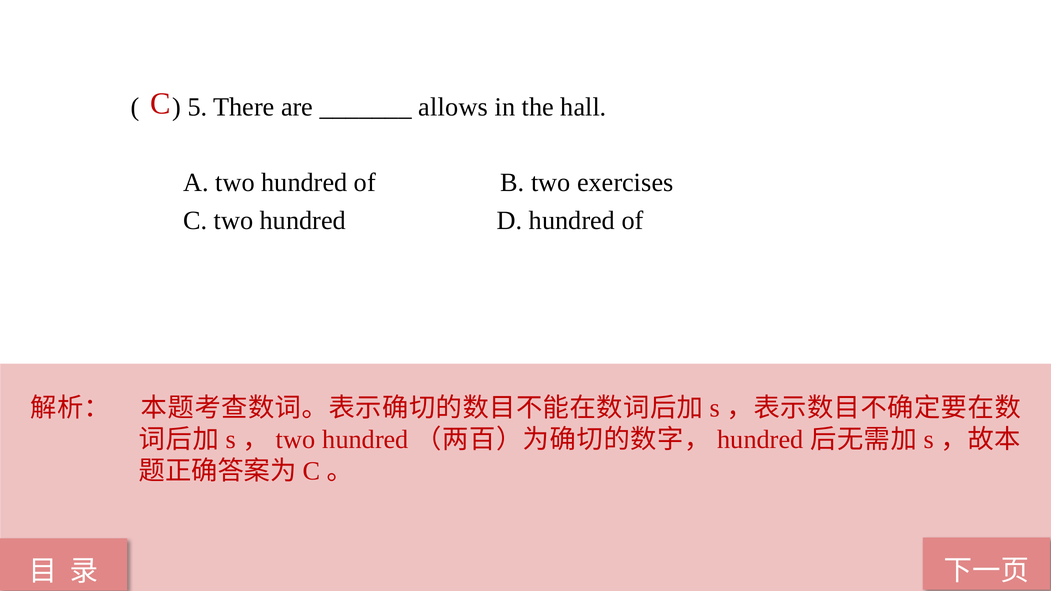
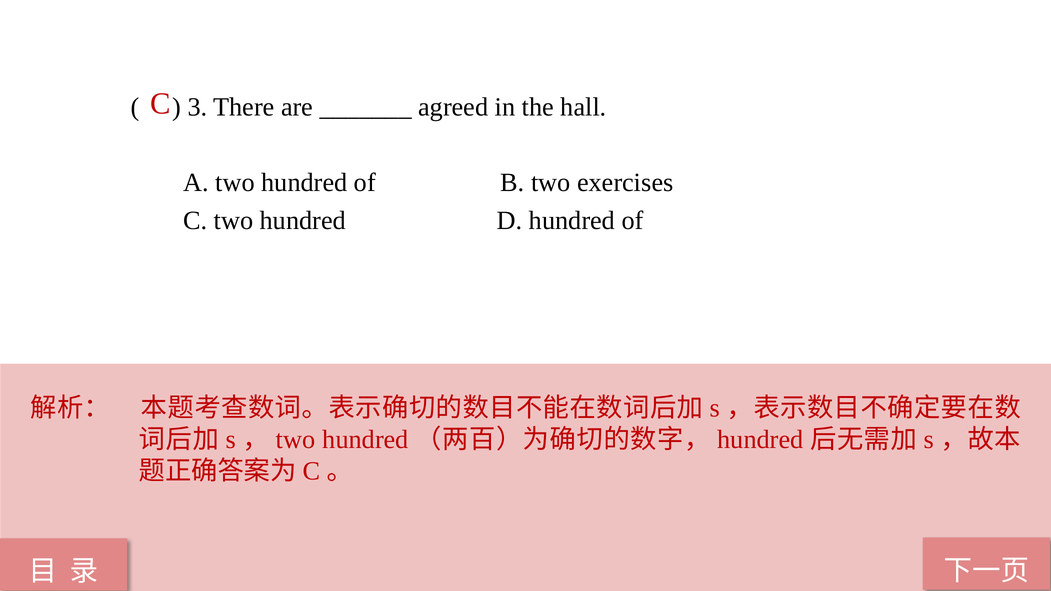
5: 5 -> 3 (197, 107)
allows: allows -> agreed (453, 107)
